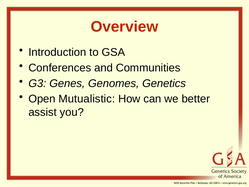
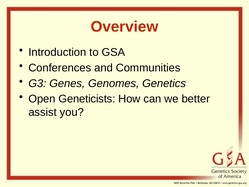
Mutualistic: Mutualistic -> Geneticists (87, 99)
